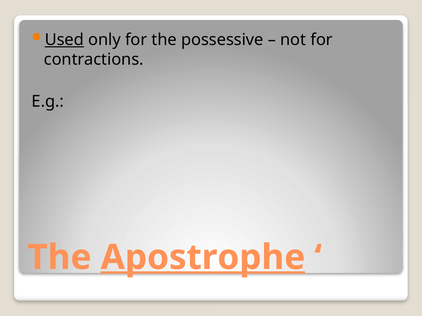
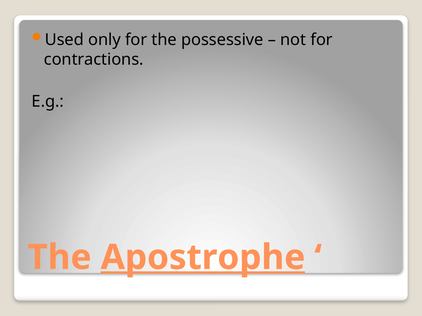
Used underline: present -> none (64, 40)
